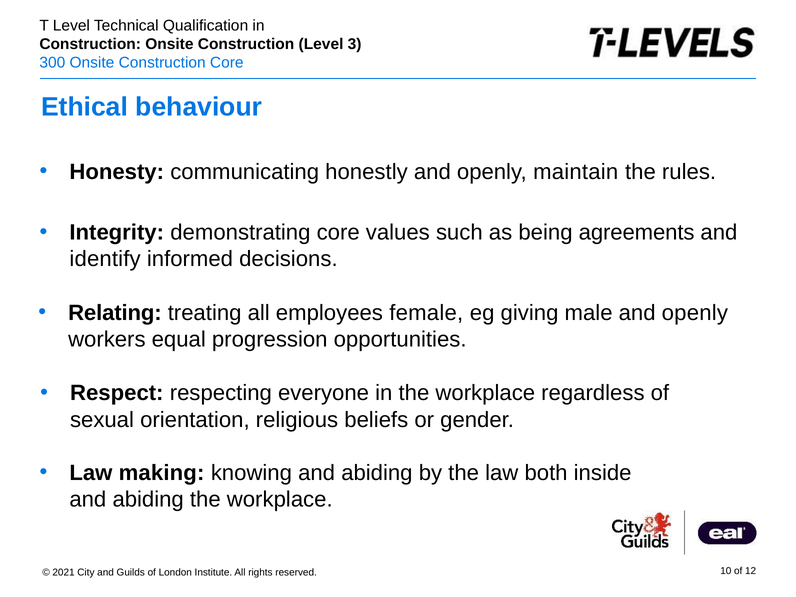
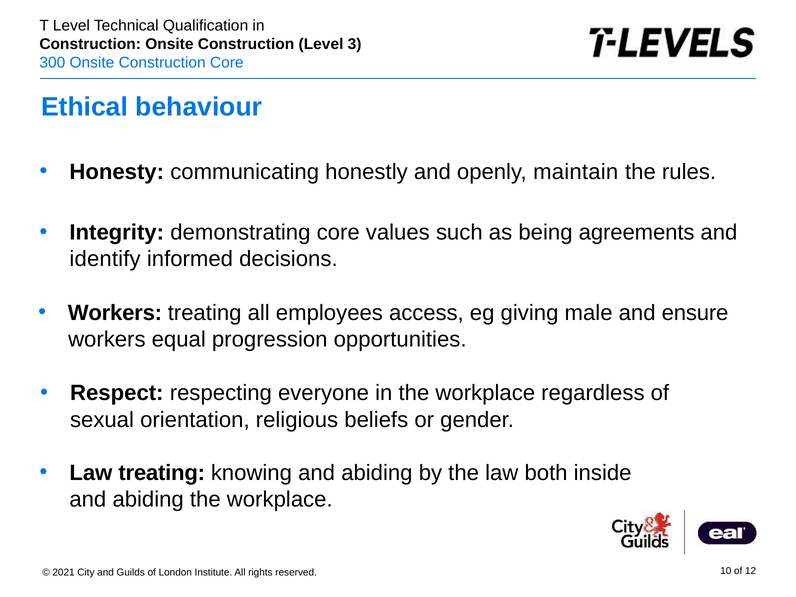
Relating: Relating -> Workers (115, 313)
female: female -> access (426, 313)
male and openly: openly -> ensure (695, 313)
Law making: making -> treating (162, 473)
